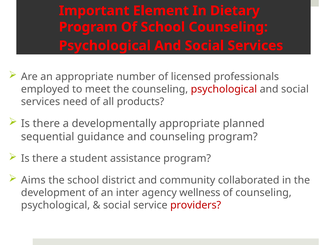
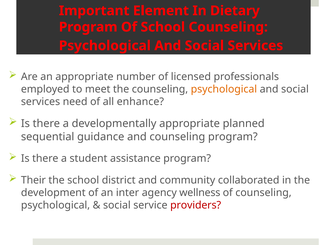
psychological colour: red -> orange (224, 89)
products: products -> enhance (140, 102)
Aims: Aims -> Their (33, 180)
